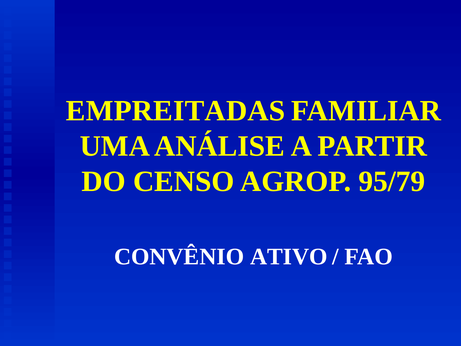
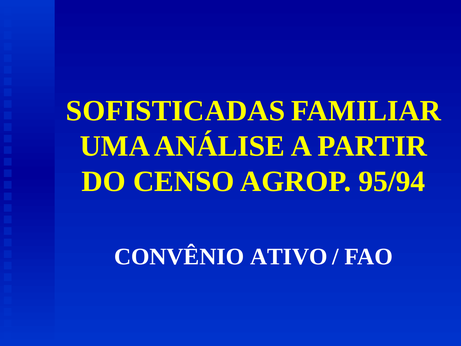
EMPREITADAS: EMPREITADAS -> SOFISTICADAS (176, 111)
95/79: 95/79 -> 95/94 (392, 181)
